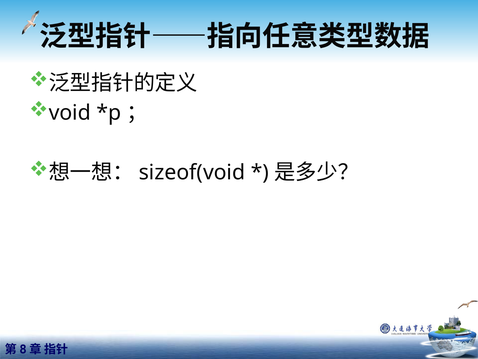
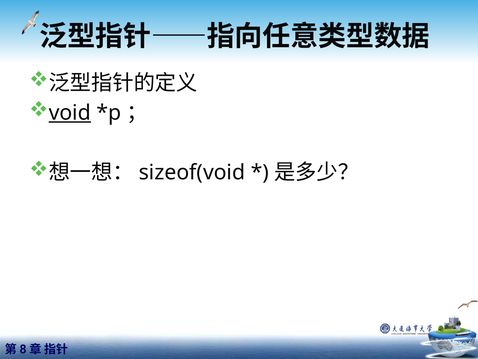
void underline: none -> present (70, 113)
